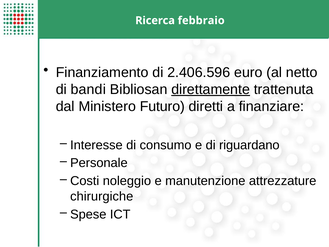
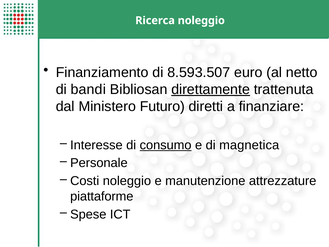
Ricerca febbraio: febbraio -> noleggio (201, 20)
2.406.596: 2.406.596 -> 8.593.507 (199, 72)
consumo underline: none -> present (166, 145)
riguardano: riguardano -> magnetica (249, 145)
chirurgiche: chirurgiche -> piattaforme (102, 196)
